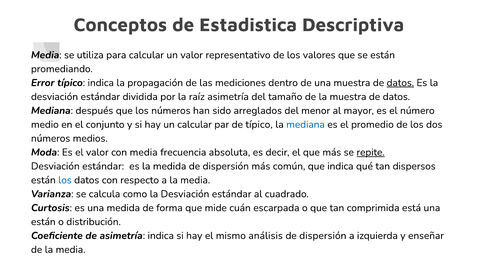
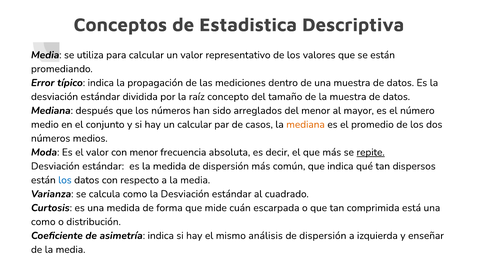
datos underline: present -> none (400, 83)
raíz asimetría: asimetría -> concepto (228, 97)
de típico: típico -> casos (259, 124)
mediana colour: blue -> orange (306, 124)
con media: media -> menor (144, 152)
están: están -> como (43, 221)
